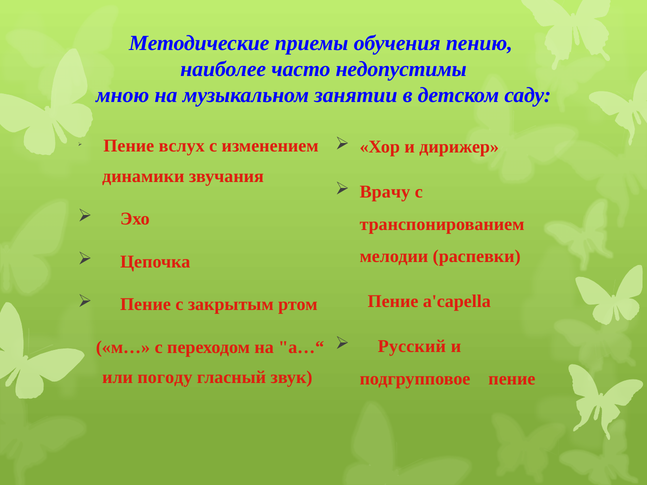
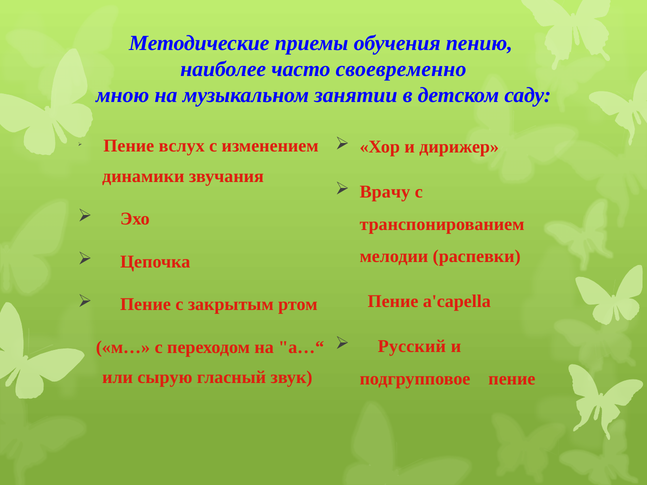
недопустимы: недопустимы -> своевременно (401, 69)
погоду: погоду -> сырую (165, 378)
